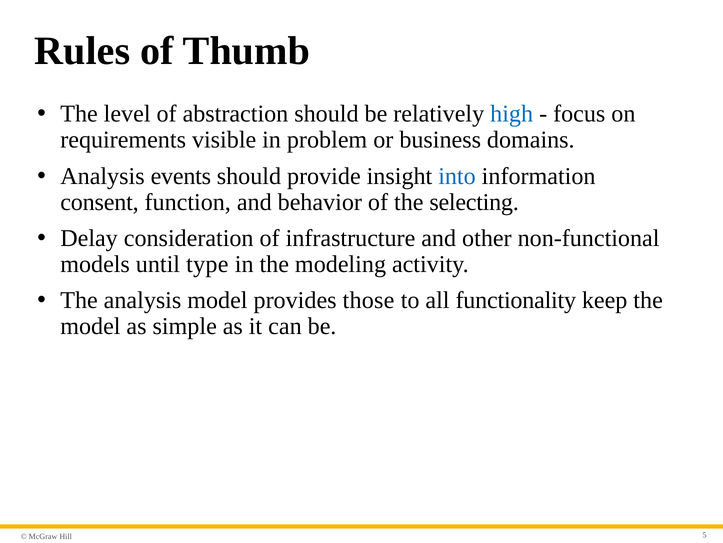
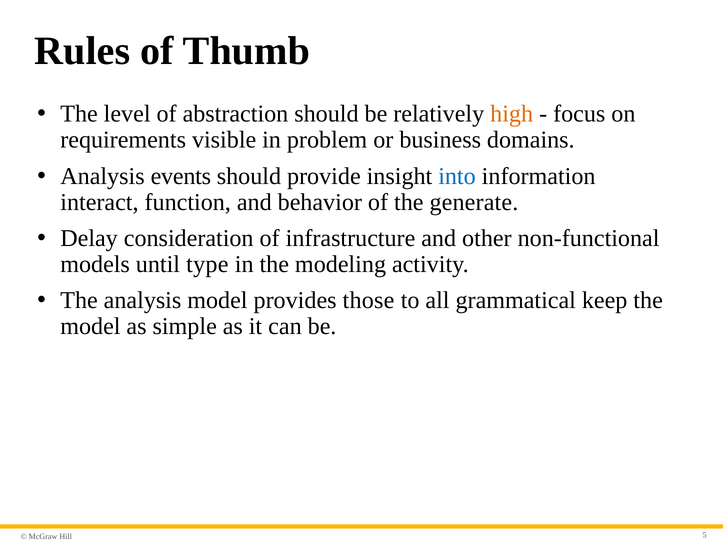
high colour: blue -> orange (512, 114)
consent: consent -> interact (99, 202)
selecting: selecting -> generate (474, 202)
functionality: functionality -> grammatical (516, 300)
